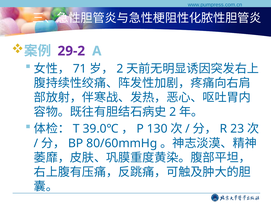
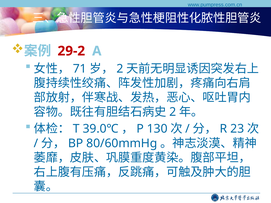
29-2 colour: purple -> red (71, 51)
